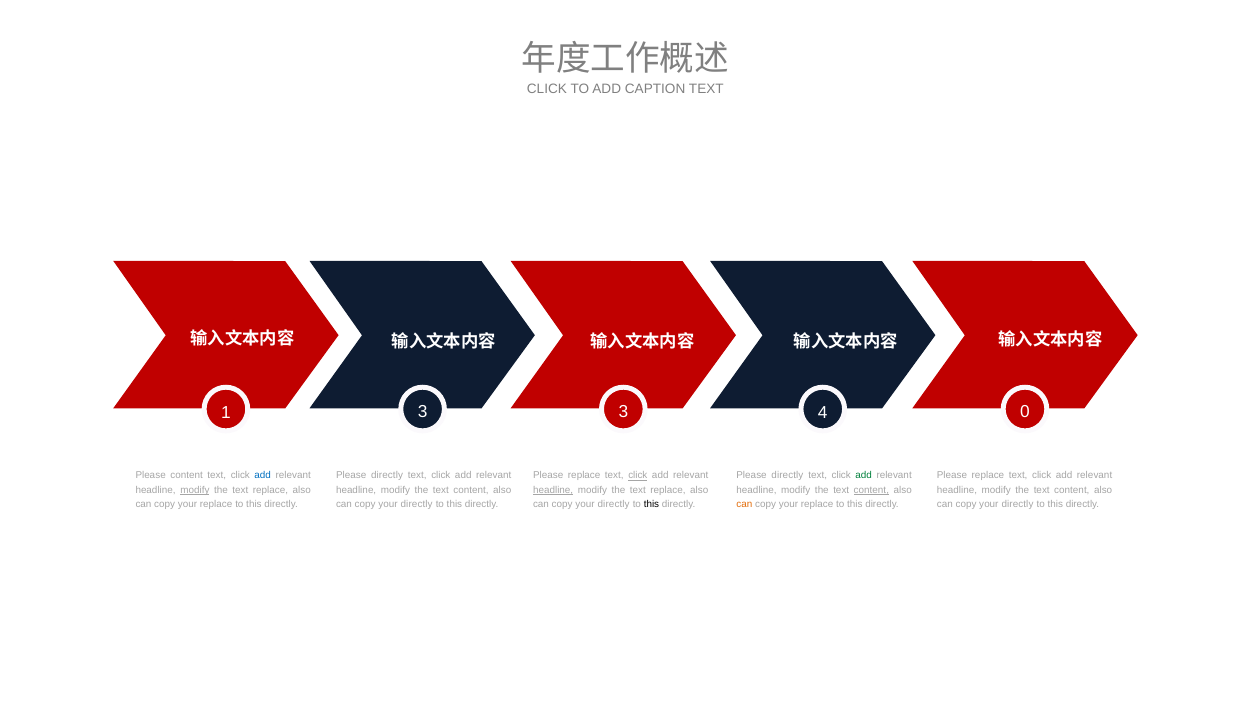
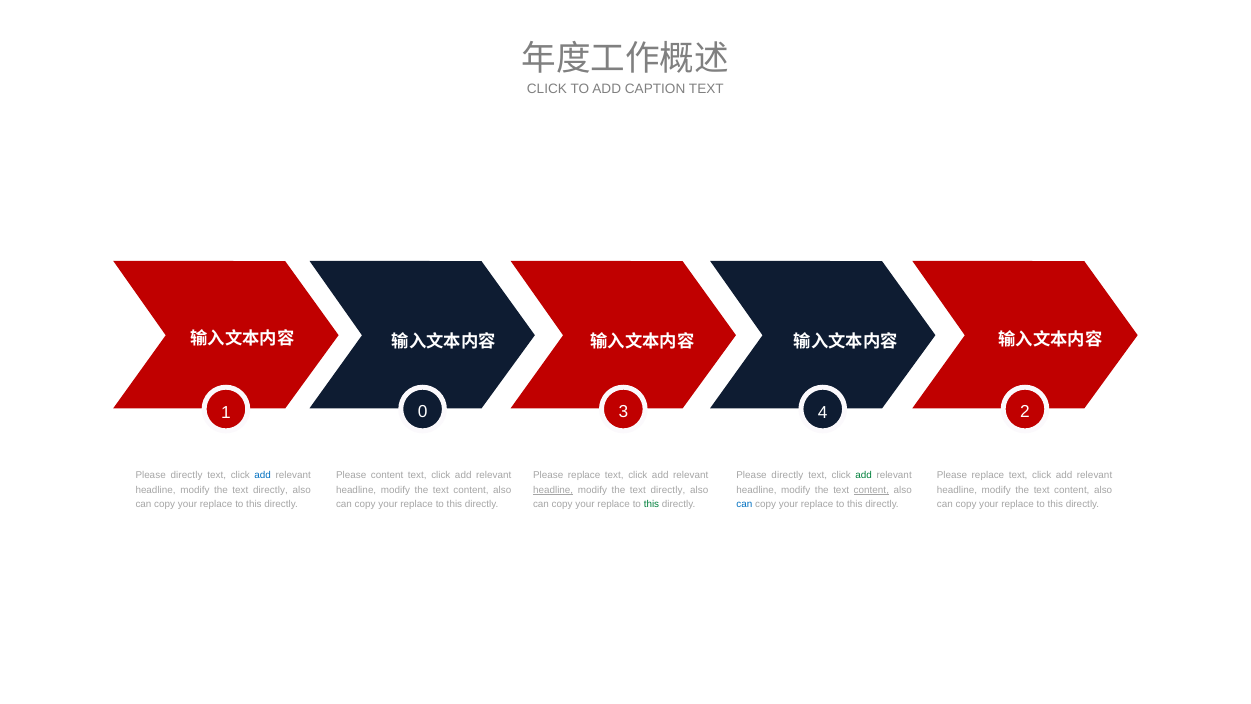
1 3: 3 -> 0 (423, 412)
0: 0 -> 2 (1025, 412)
content: content -> directly (187, 475)
directly: directly -> content (387, 475)
click underline: present -> none (638, 475)
modify underline: present -> none (195, 490)
replace: replace -> directly (270, 490)
replace: replace -> directly (668, 490)
directly: directly -> replace (417, 504)
directly: directly -> replace (614, 504)
this colour: black -> green (651, 504)
can colour: orange -> blue (744, 504)
directly: directly -> replace (1018, 504)
